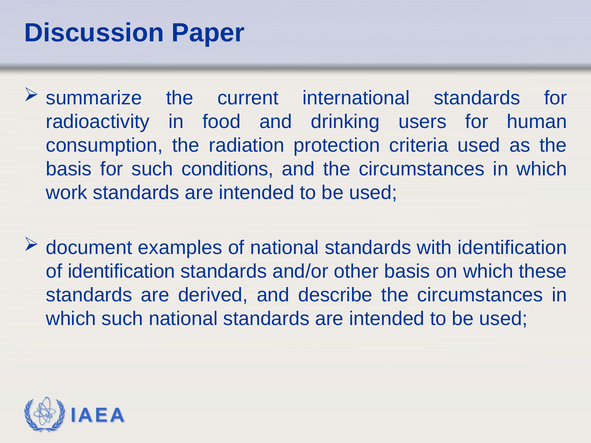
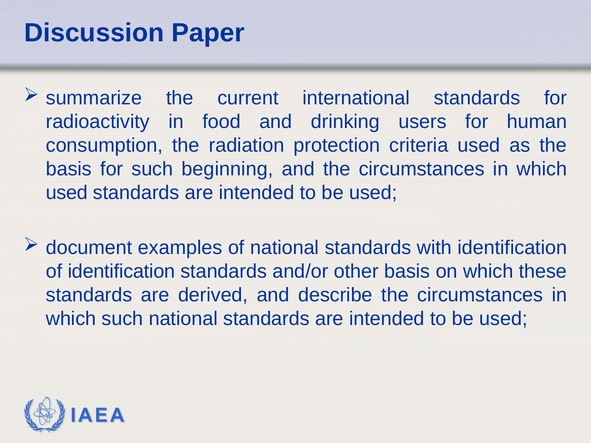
conditions: conditions -> beginning (227, 169)
work: work -> used (67, 193)
